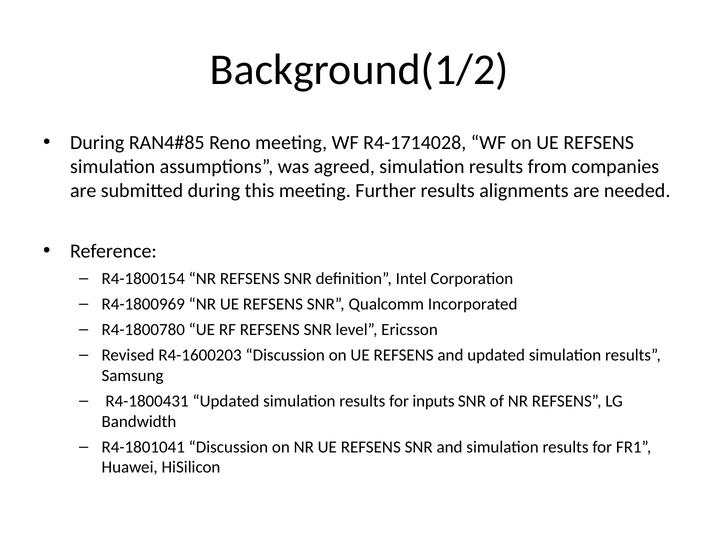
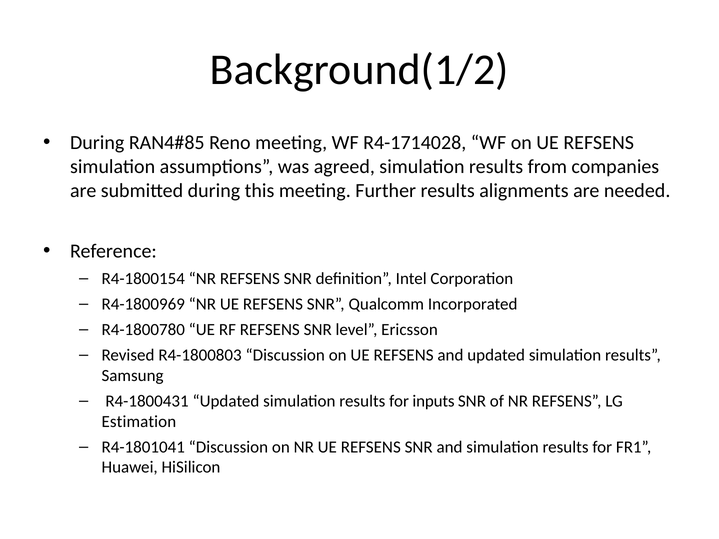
R4-1600203: R4-1600203 -> R4-1800803 (200, 355)
Bandwidth: Bandwidth -> Estimation (139, 422)
